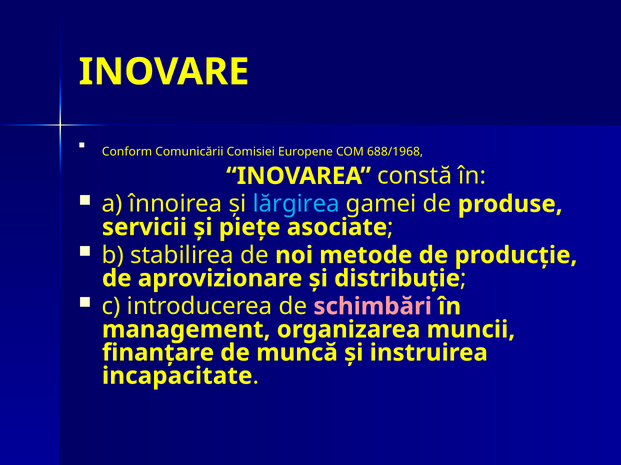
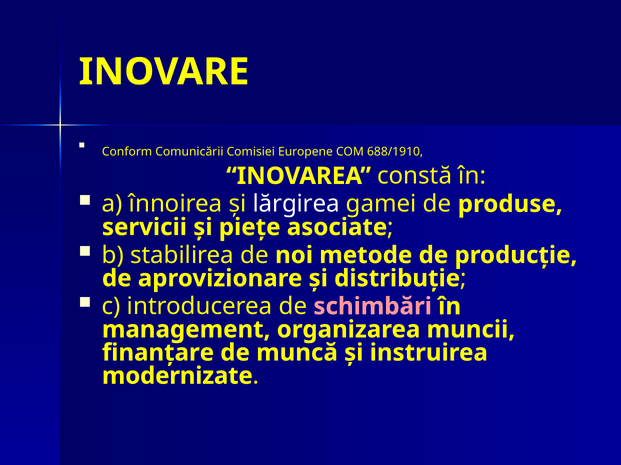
688/1968: 688/1968 -> 688/1910 (395, 152)
lărgirea colour: light blue -> white (296, 204)
incapacitate: incapacitate -> modernizate (177, 376)
